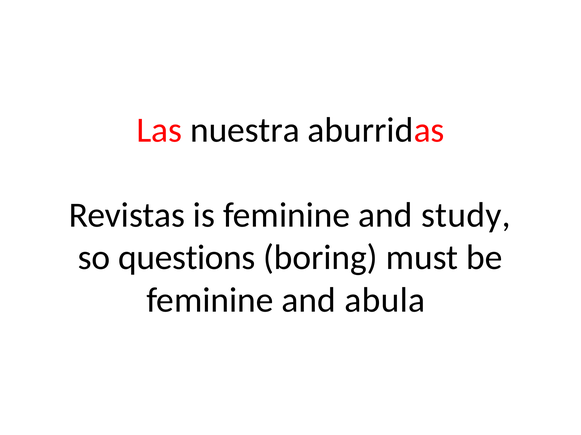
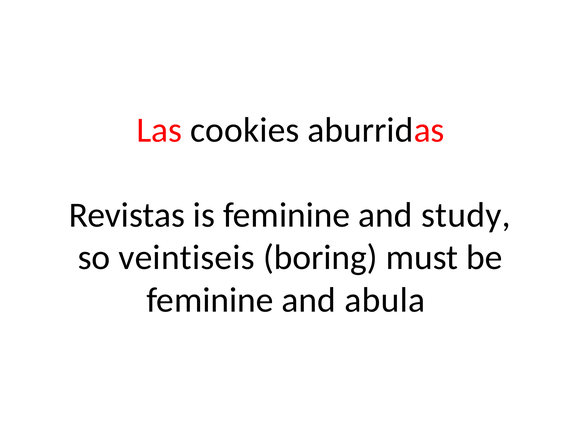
nuestra: nuestra -> cookies (245, 130)
questions: questions -> veintiseis (187, 258)
